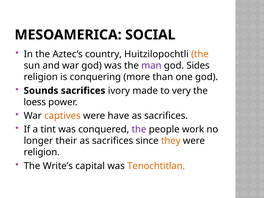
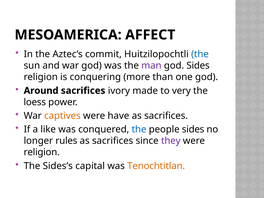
SOCIAL: SOCIAL -> AFFECT (150, 35)
country: country -> commit (103, 54)
the colour: orange -> blue (200, 54)
Sounds: Sounds -> Around (41, 91)
tint: tint -> like (48, 129)
the colour: purple -> blue (139, 129)
people work: work -> sides (193, 129)
their: their -> rules (66, 141)
they colour: orange -> purple (171, 141)
Write’s: Write’s -> Sides’s (58, 166)
